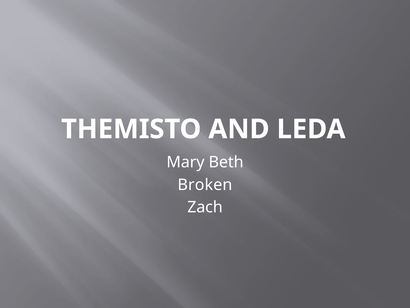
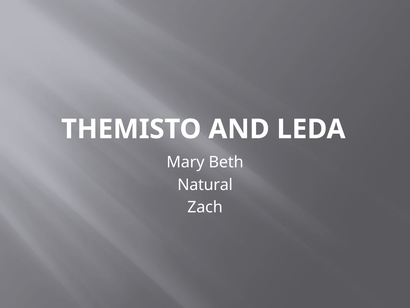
Broken: Broken -> Natural (205, 184)
